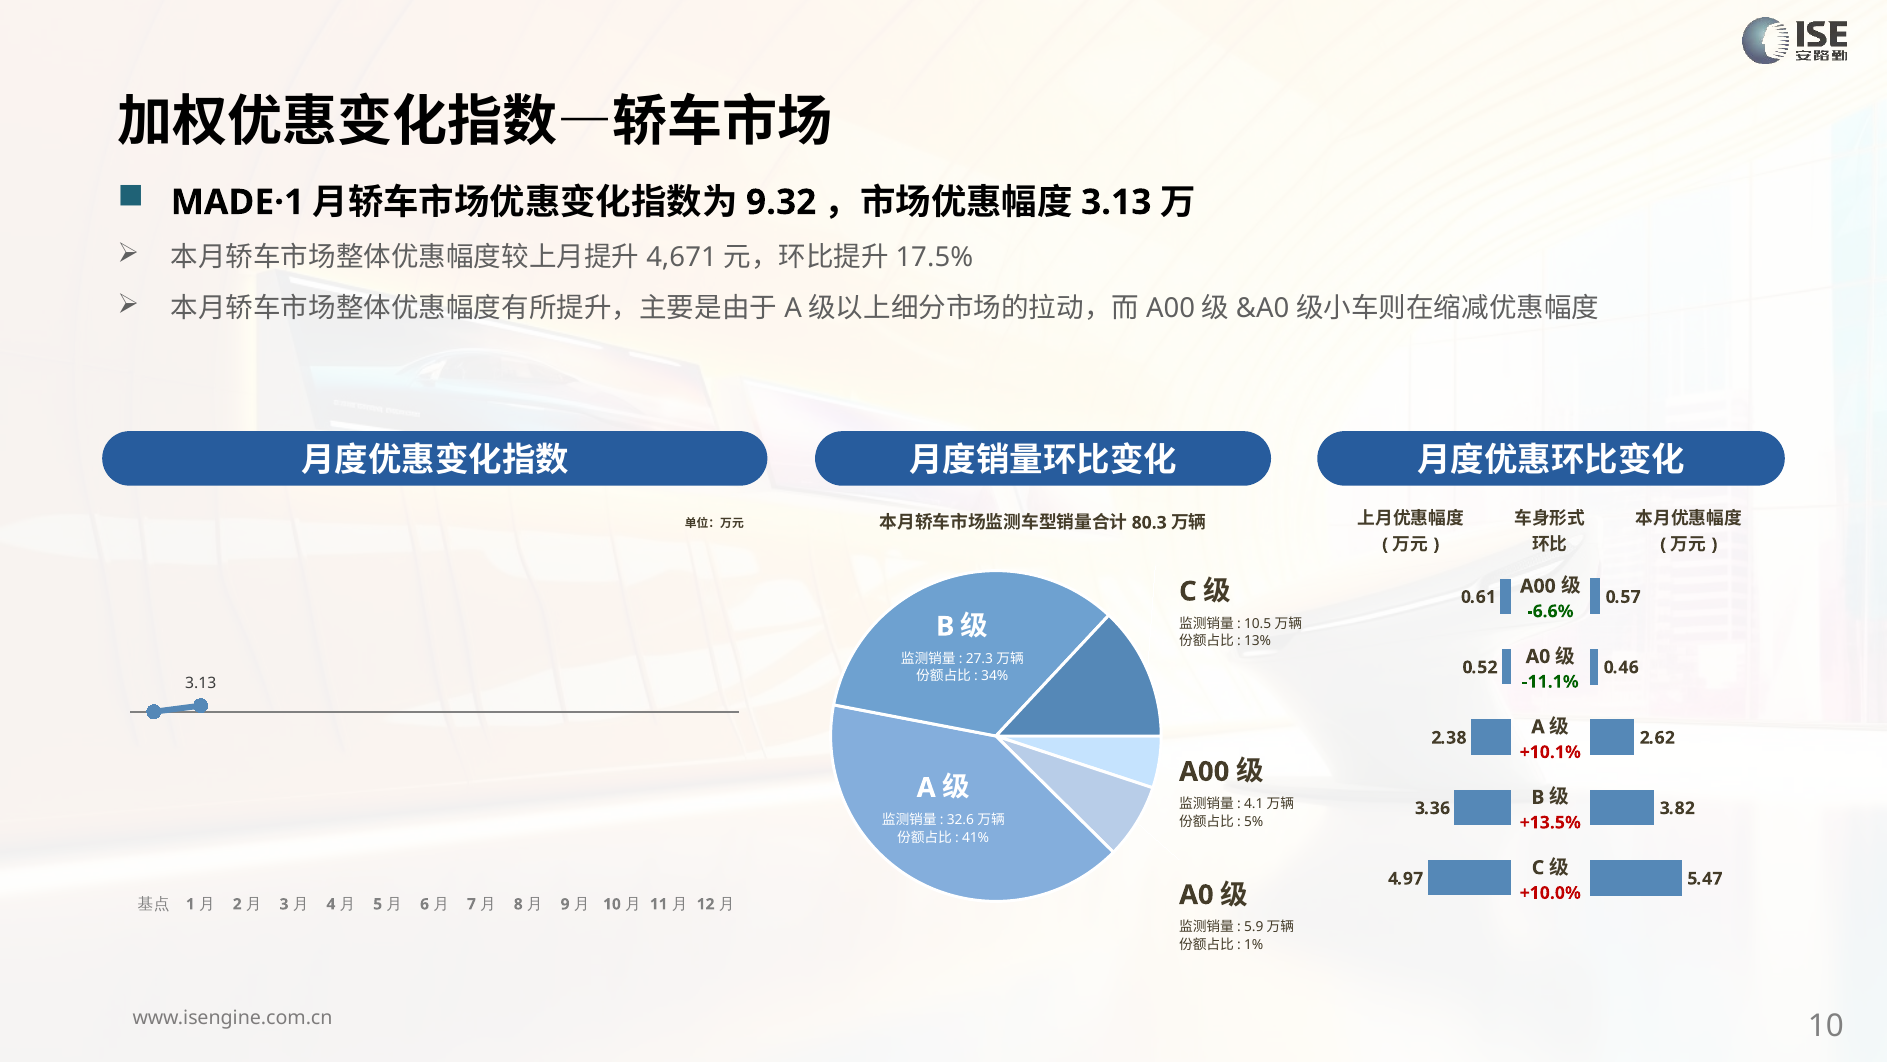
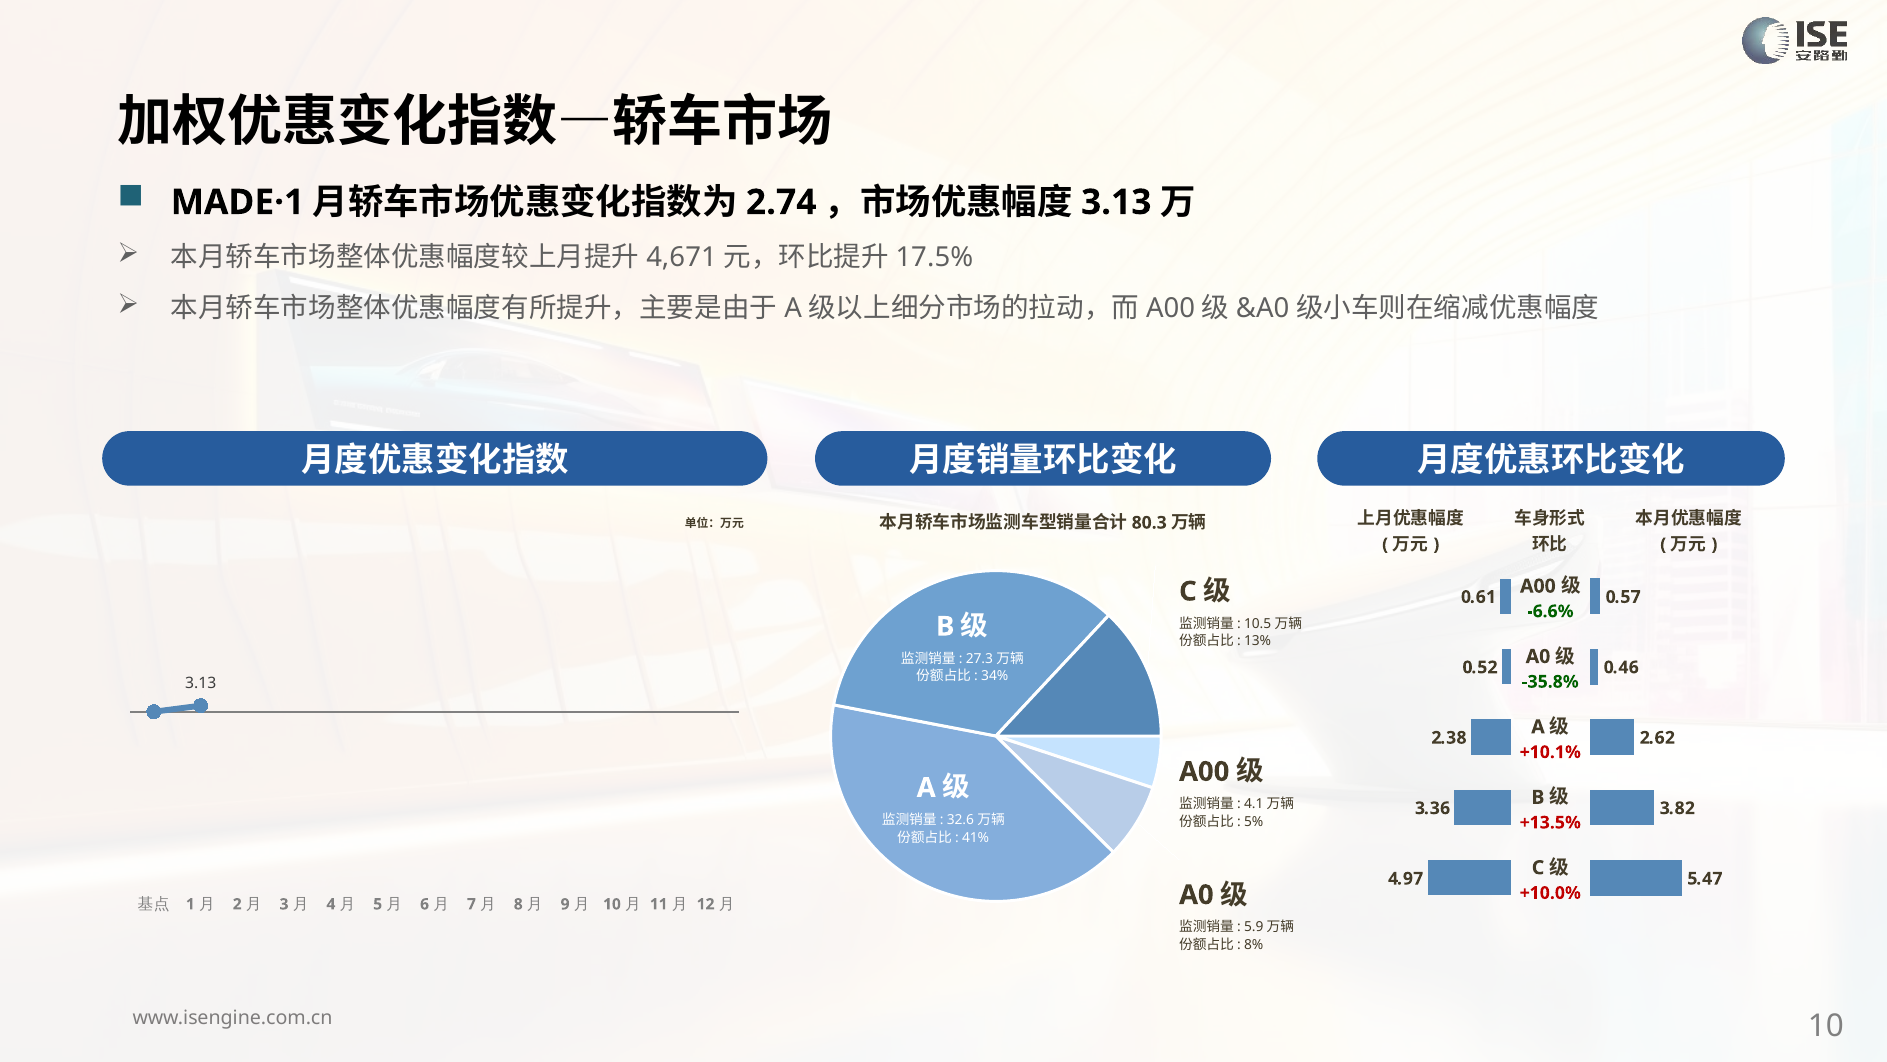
9.32: 9.32 -> 2.74 (781, 202)
-11.1%: -11.1% -> -35.8% (1550, 681)
1%: 1% -> 8% (1254, 944)
